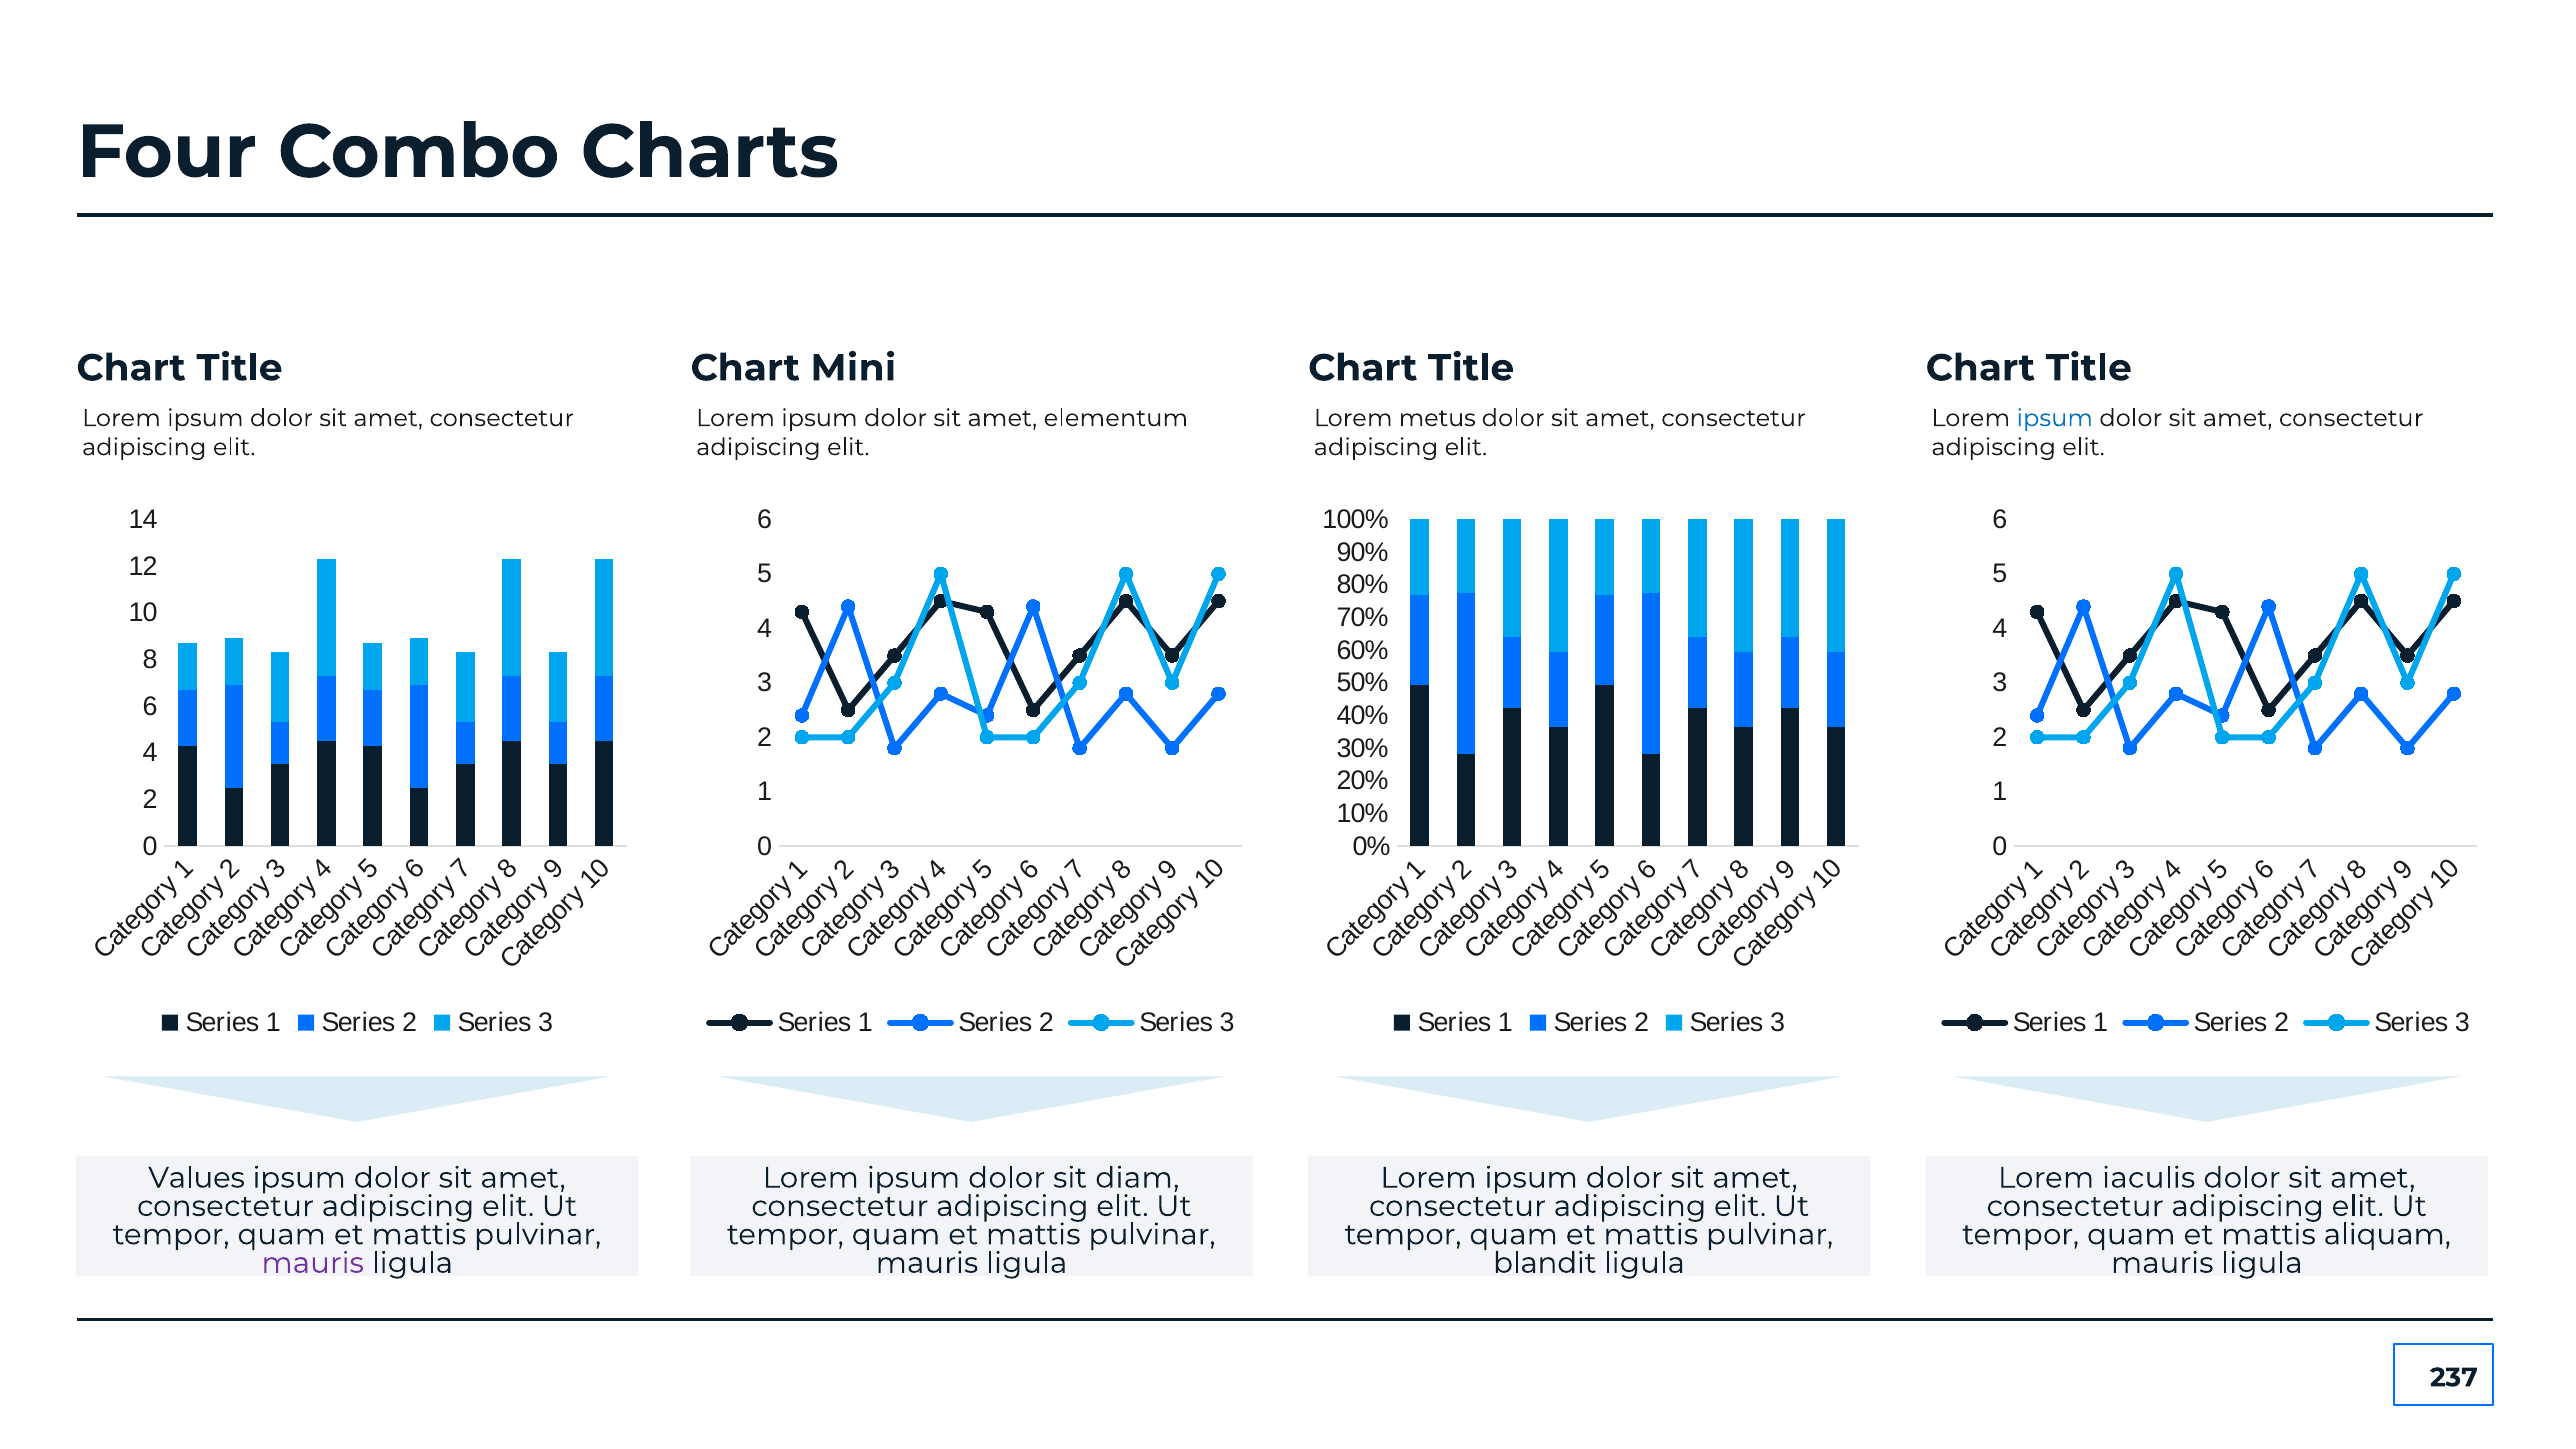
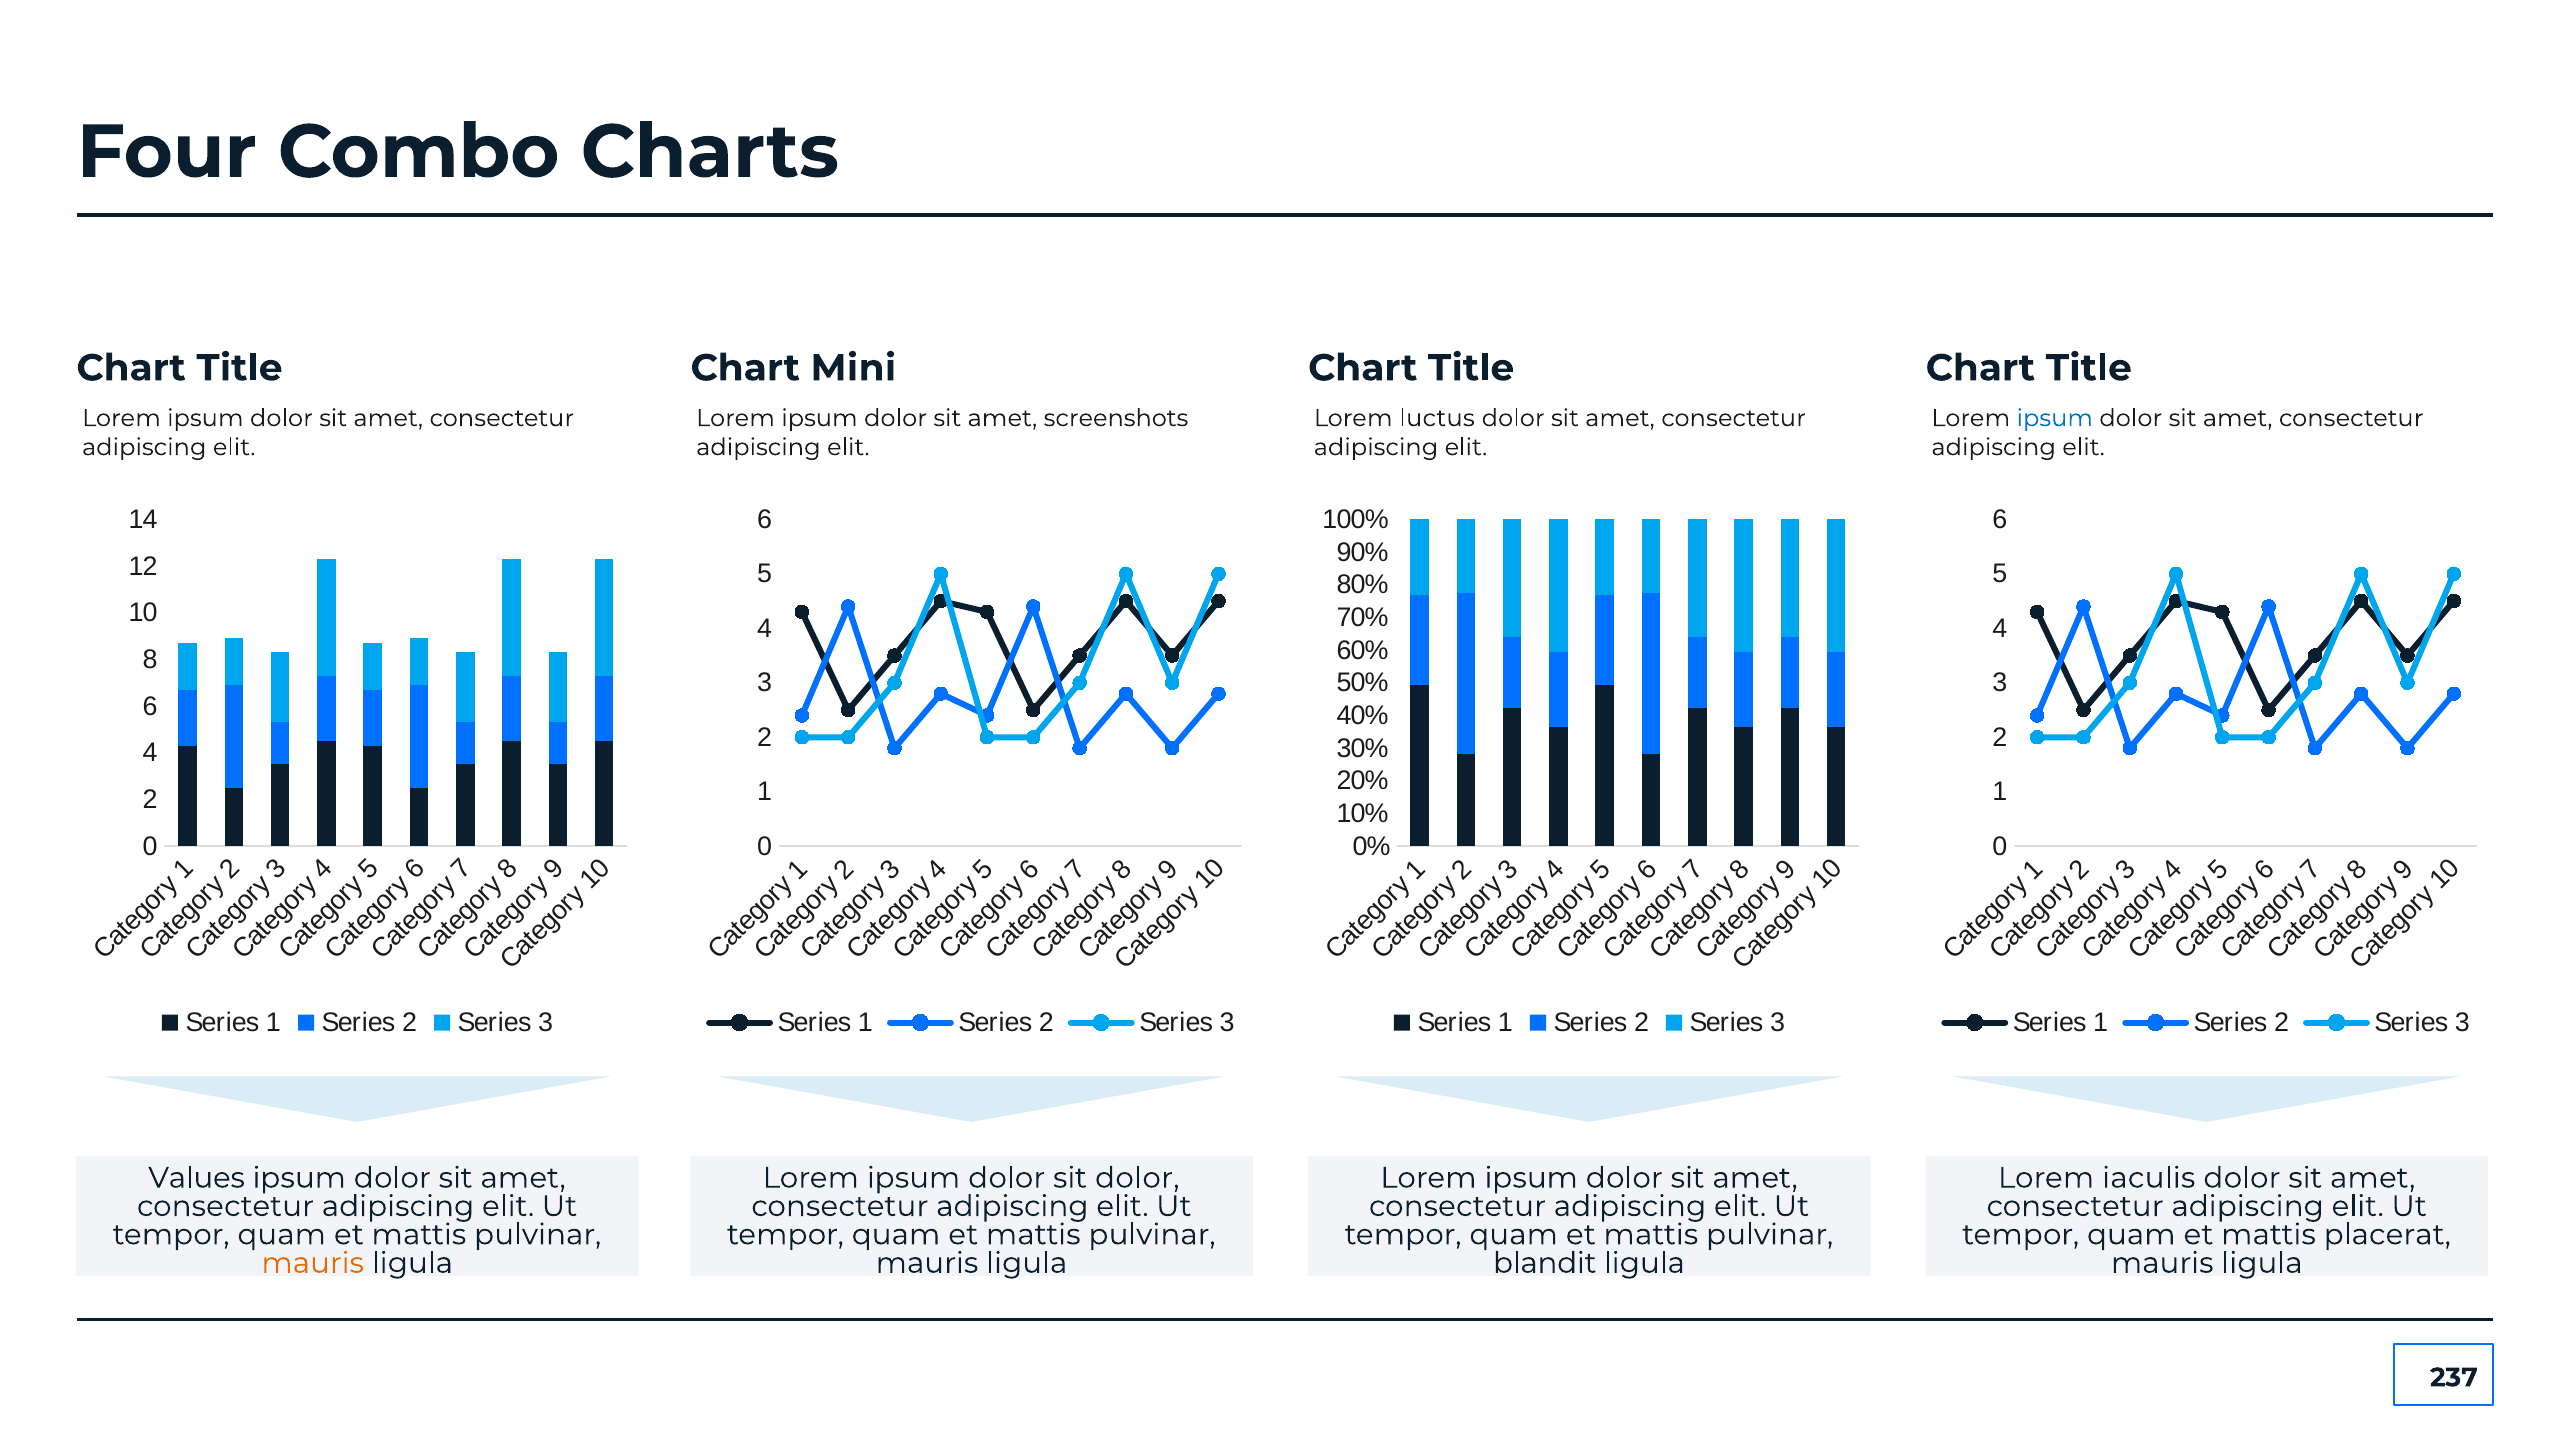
elementum: elementum -> screenshots (1116, 418)
metus: metus -> luctus (1437, 418)
sit diam: diam -> dolor (1137, 1178)
aliquam: aliquam -> placerat (2387, 1235)
mauris colour: purple -> orange (313, 1263)
